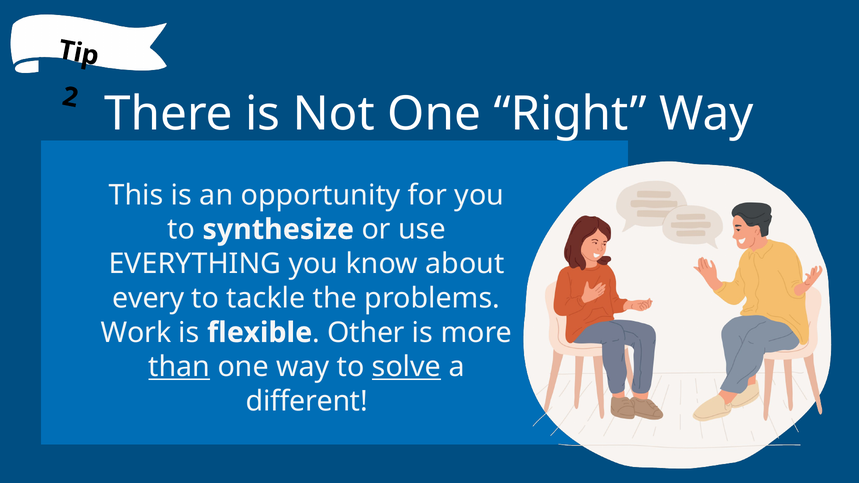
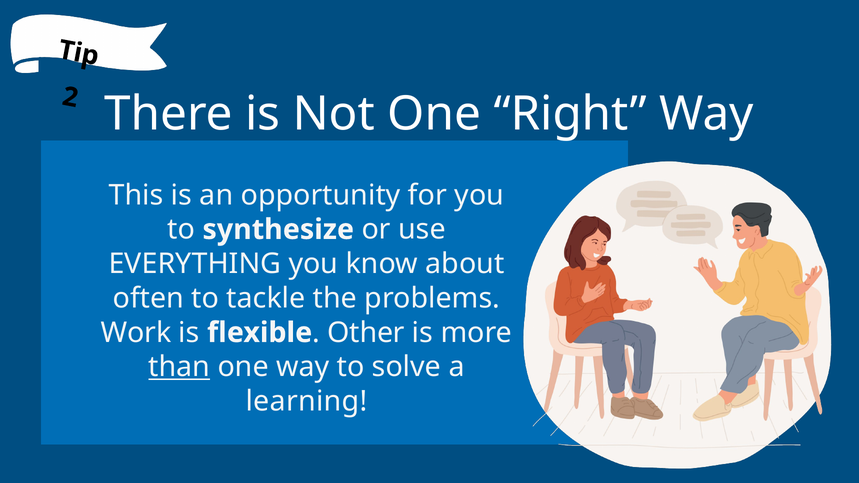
every: every -> often (148, 298)
solve underline: present -> none (406, 367)
different: different -> learning (306, 401)
